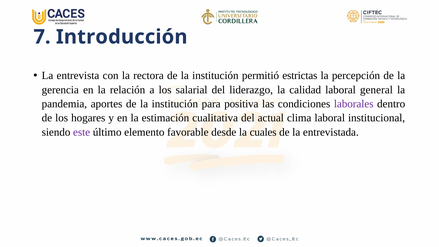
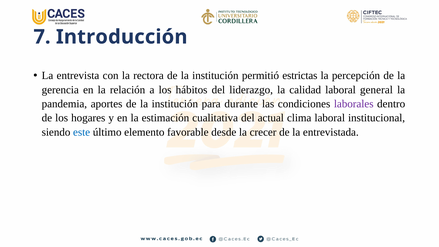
salarial: salarial -> hábitos (192, 90)
positiva: positiva -> durante (241, 104)
este colour: purple -> blue (82, 132)
cuales: cuales -> crecer (263, 132)
